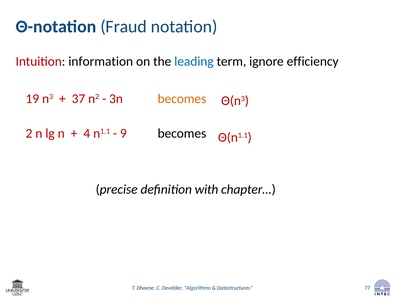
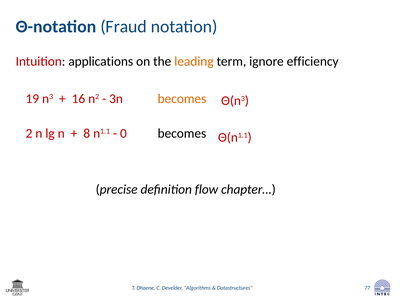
information: information -> applications (101, 61)
leading colour: blue -> orange (194, 61)
37: 37 -> 16 (78, 99)
4: 4 -> 8 (87, 133)
9: 9 -> 0 (123, 133)
with: with -> flow (207, 189)
